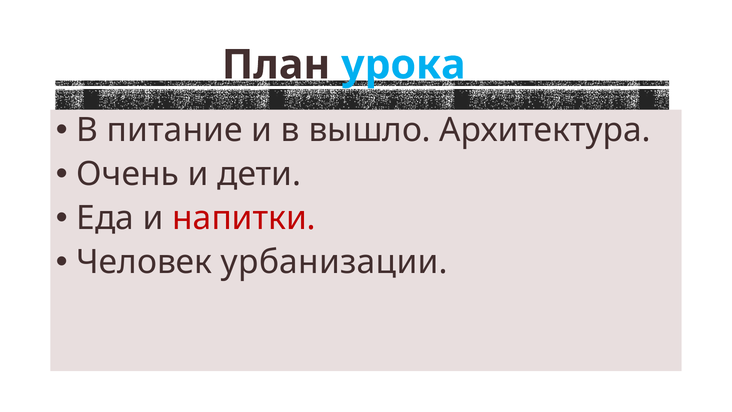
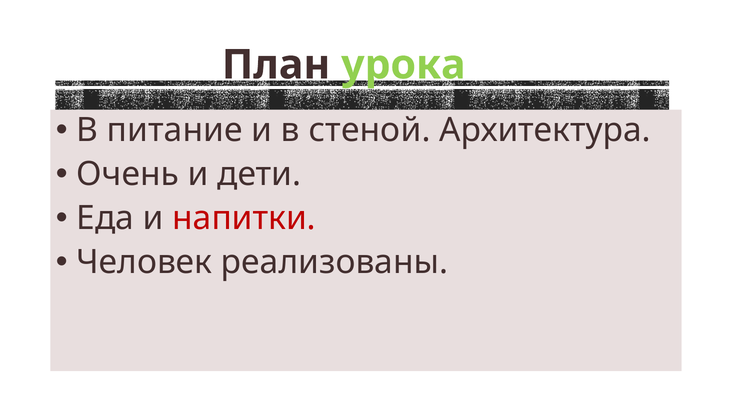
урока colour: light blue -> light green (403, 65)
вышло: вышло -> стеной (370, 130)
урбанизации: урбанизации -> реализованы (335, 262)
